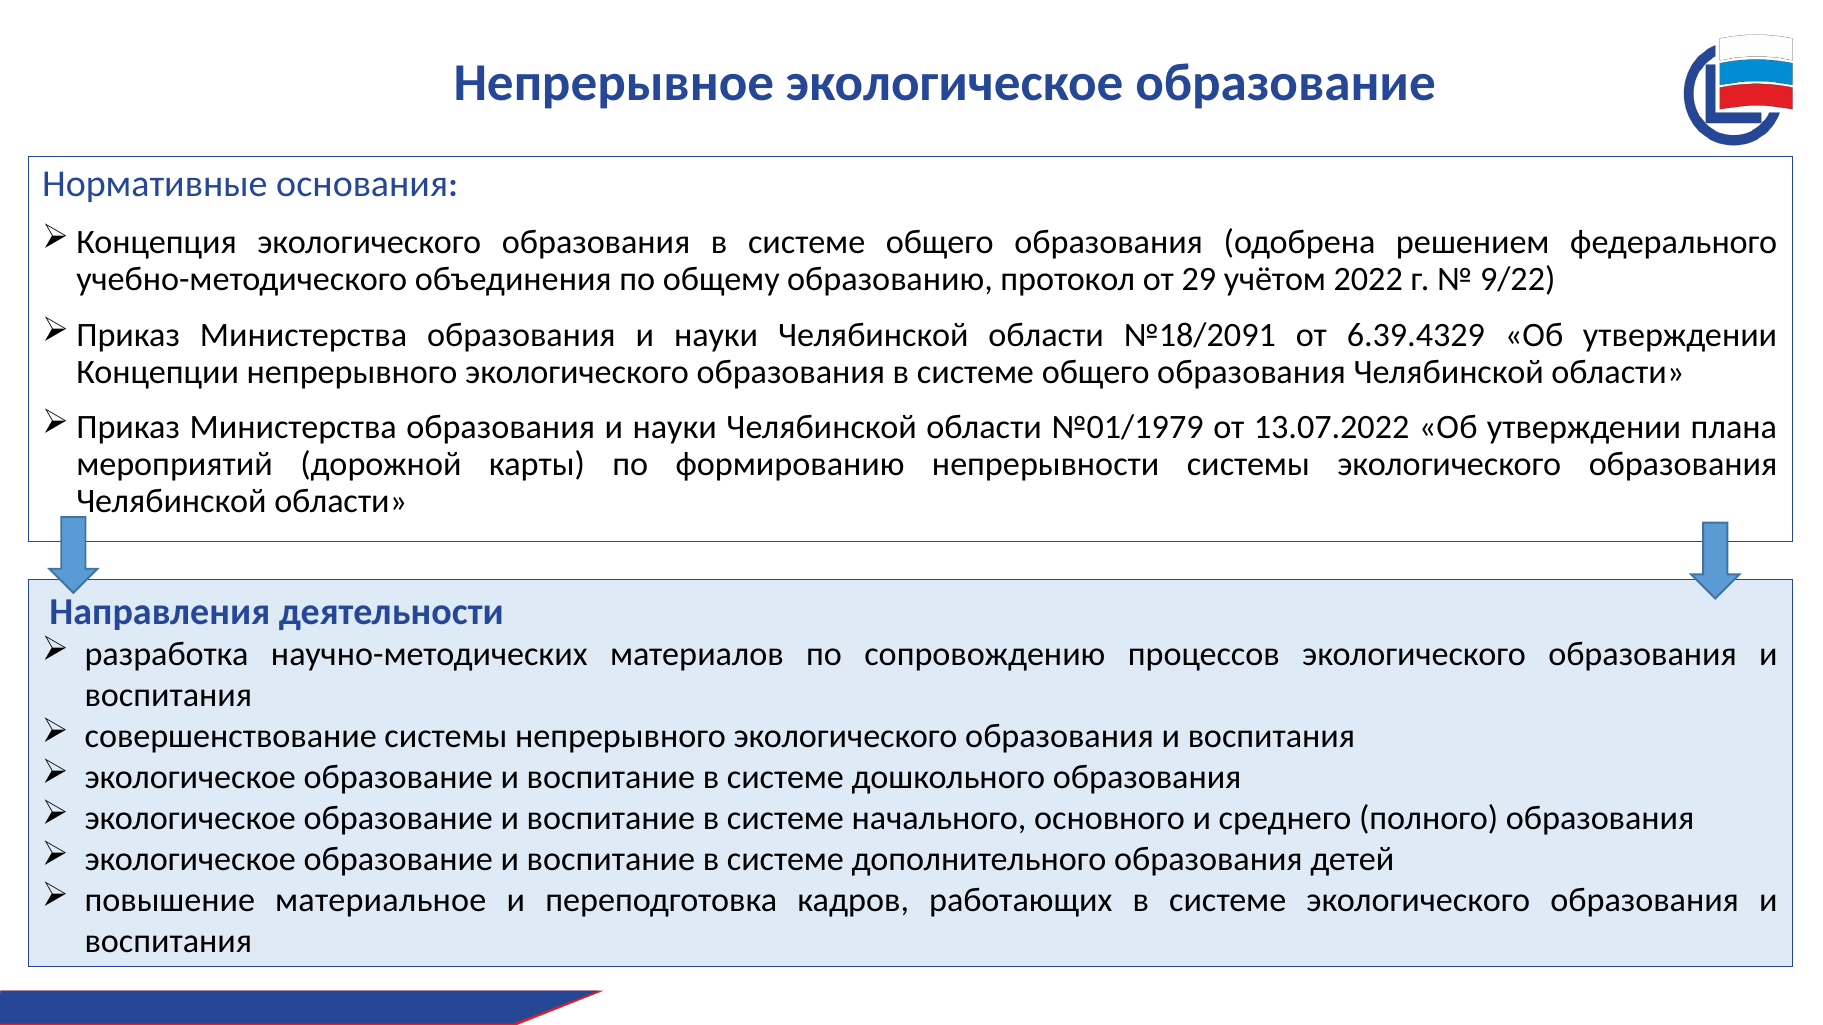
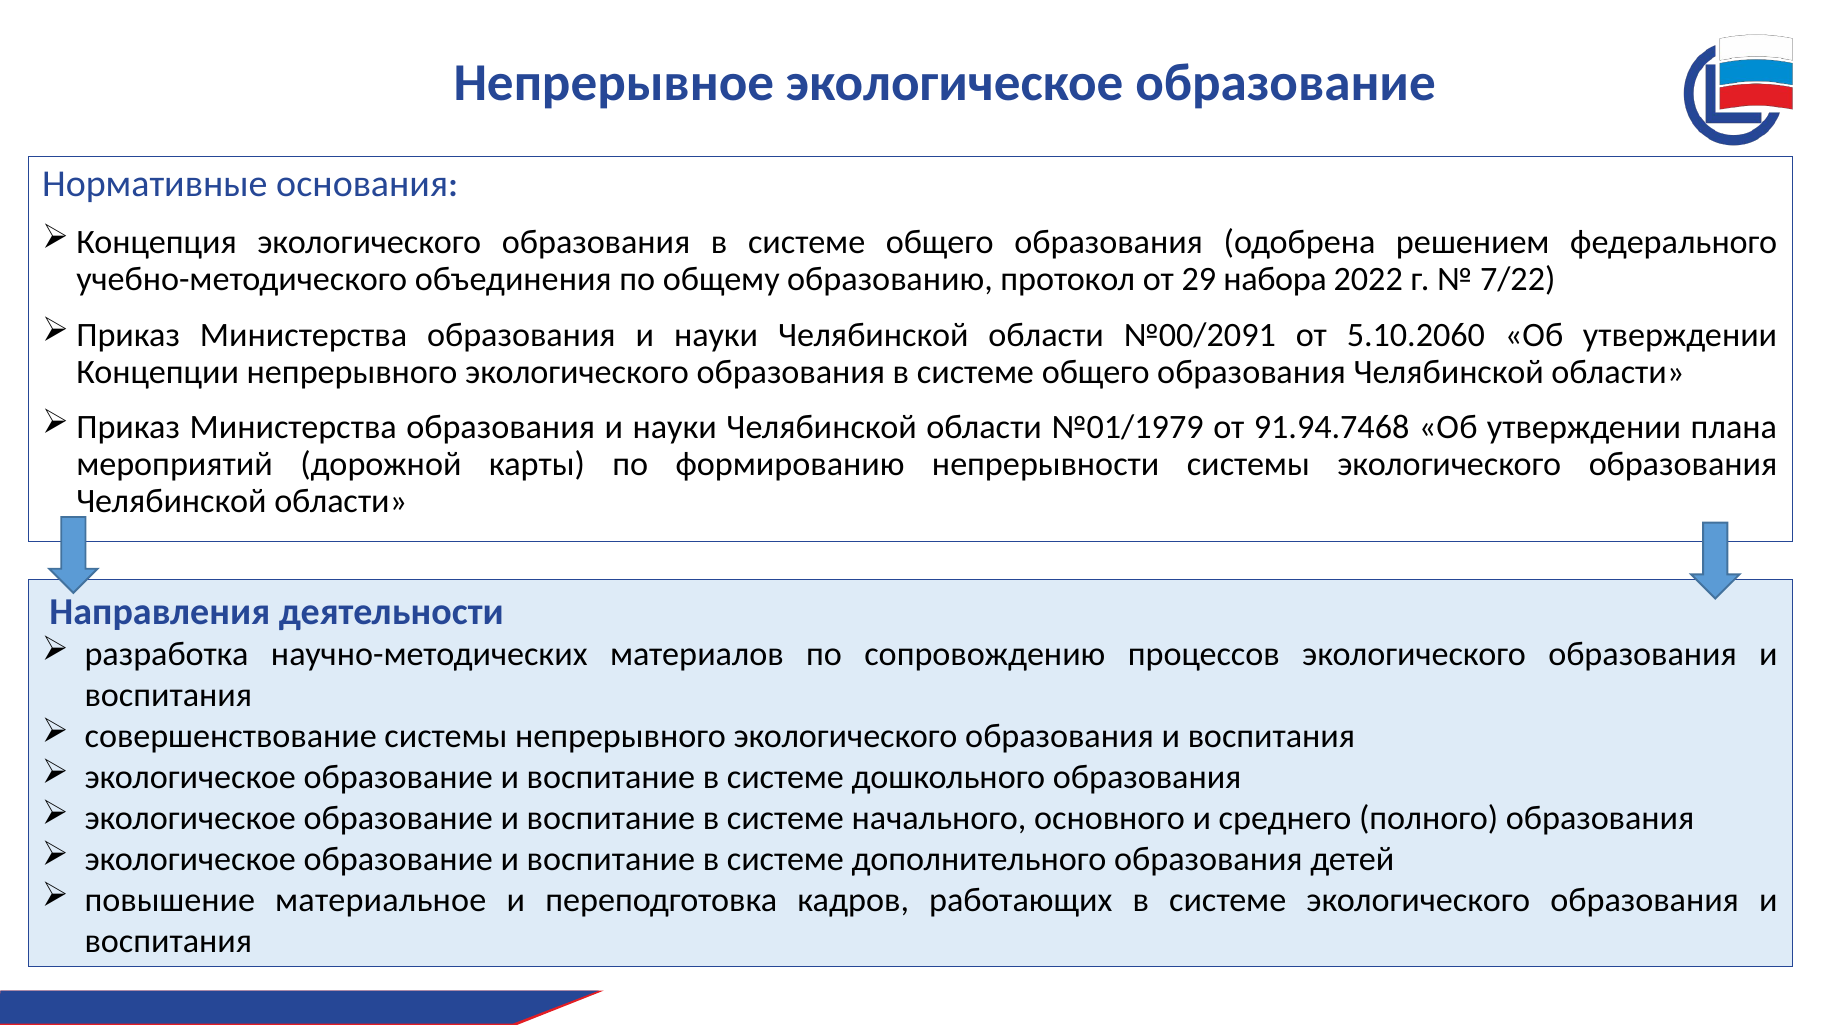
учётом: учётом -> набора (1275, 279)
9/22: 9/22 -> 7/22 (1518, 279)
№18/2091: №18/2091 -> №00/2091 (1200, 335)
6.39.4329: 6.39.4329 -> 5.10.2060 (1416, 335)
13.07.2022: 13.07.2022 -> 91.94.7468 (1332, 428)
